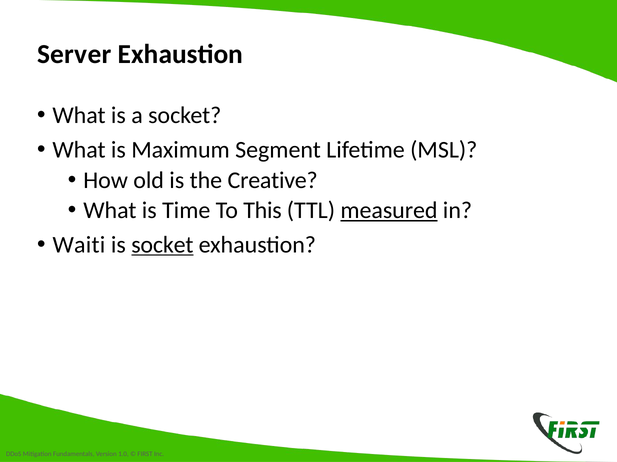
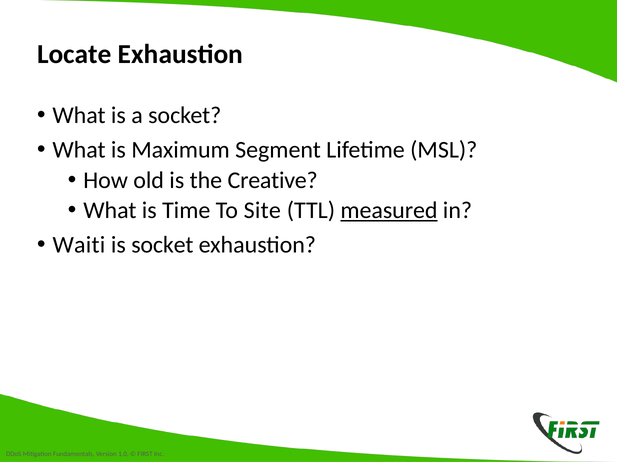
Server: Server -> Locate (74, 54)
This: This -> Site (262, 211)
socket underline: present -> none (162, 245)
